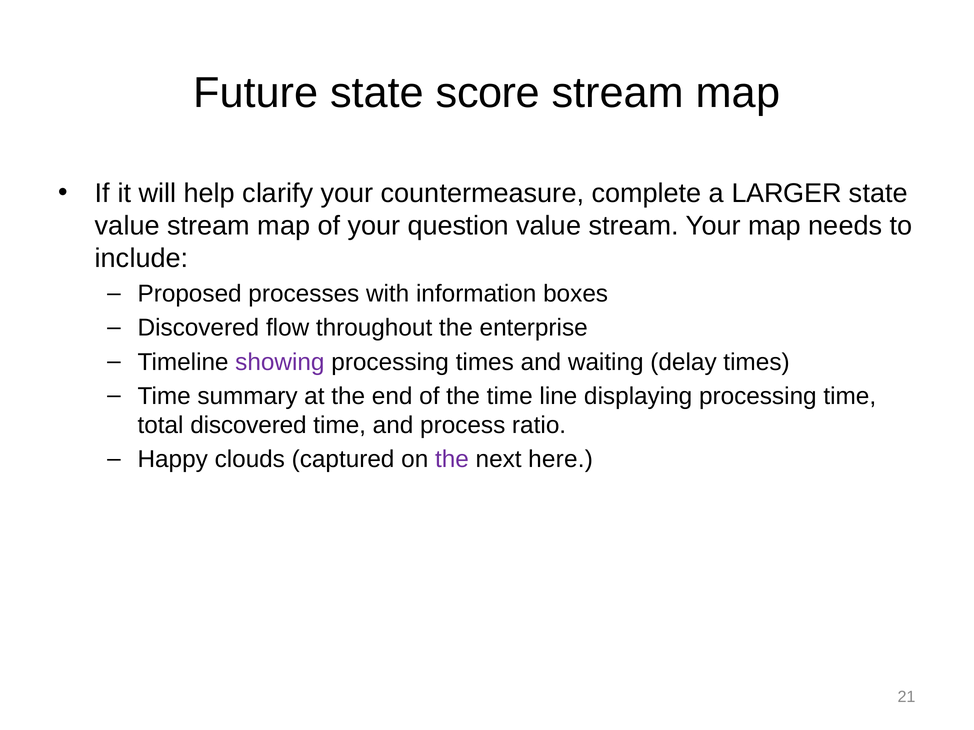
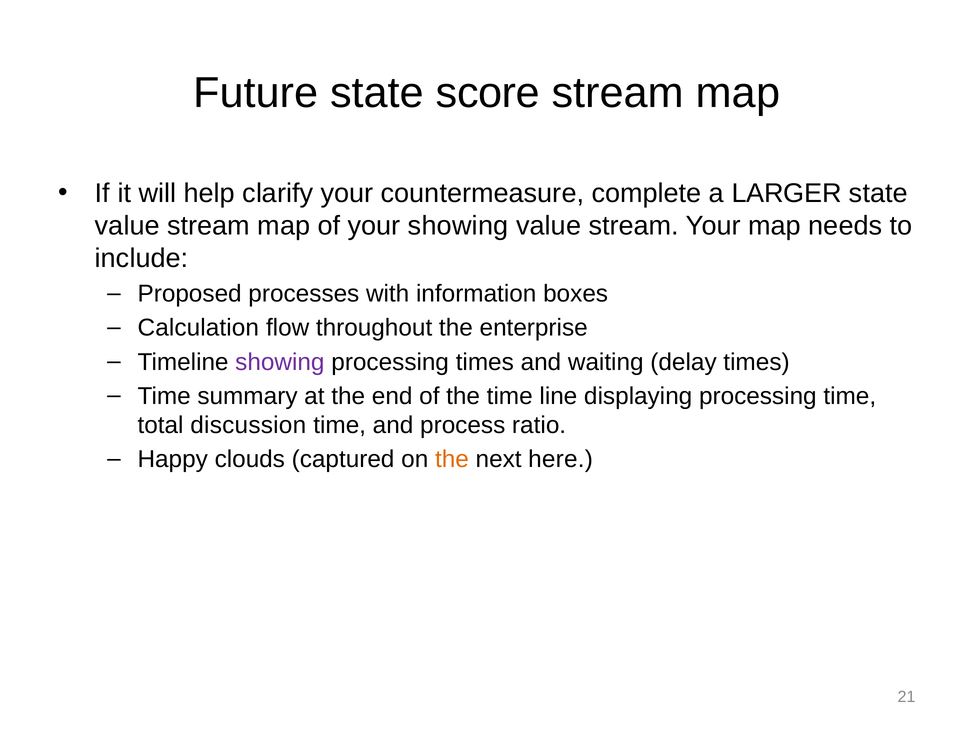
your question: question -> showing (458, 226)
Discovered: Discovered -> Calculation (198, 328)
total discovered: discovered -> discussion (248, 426)
the colour: purple -> orange (452, 460)
